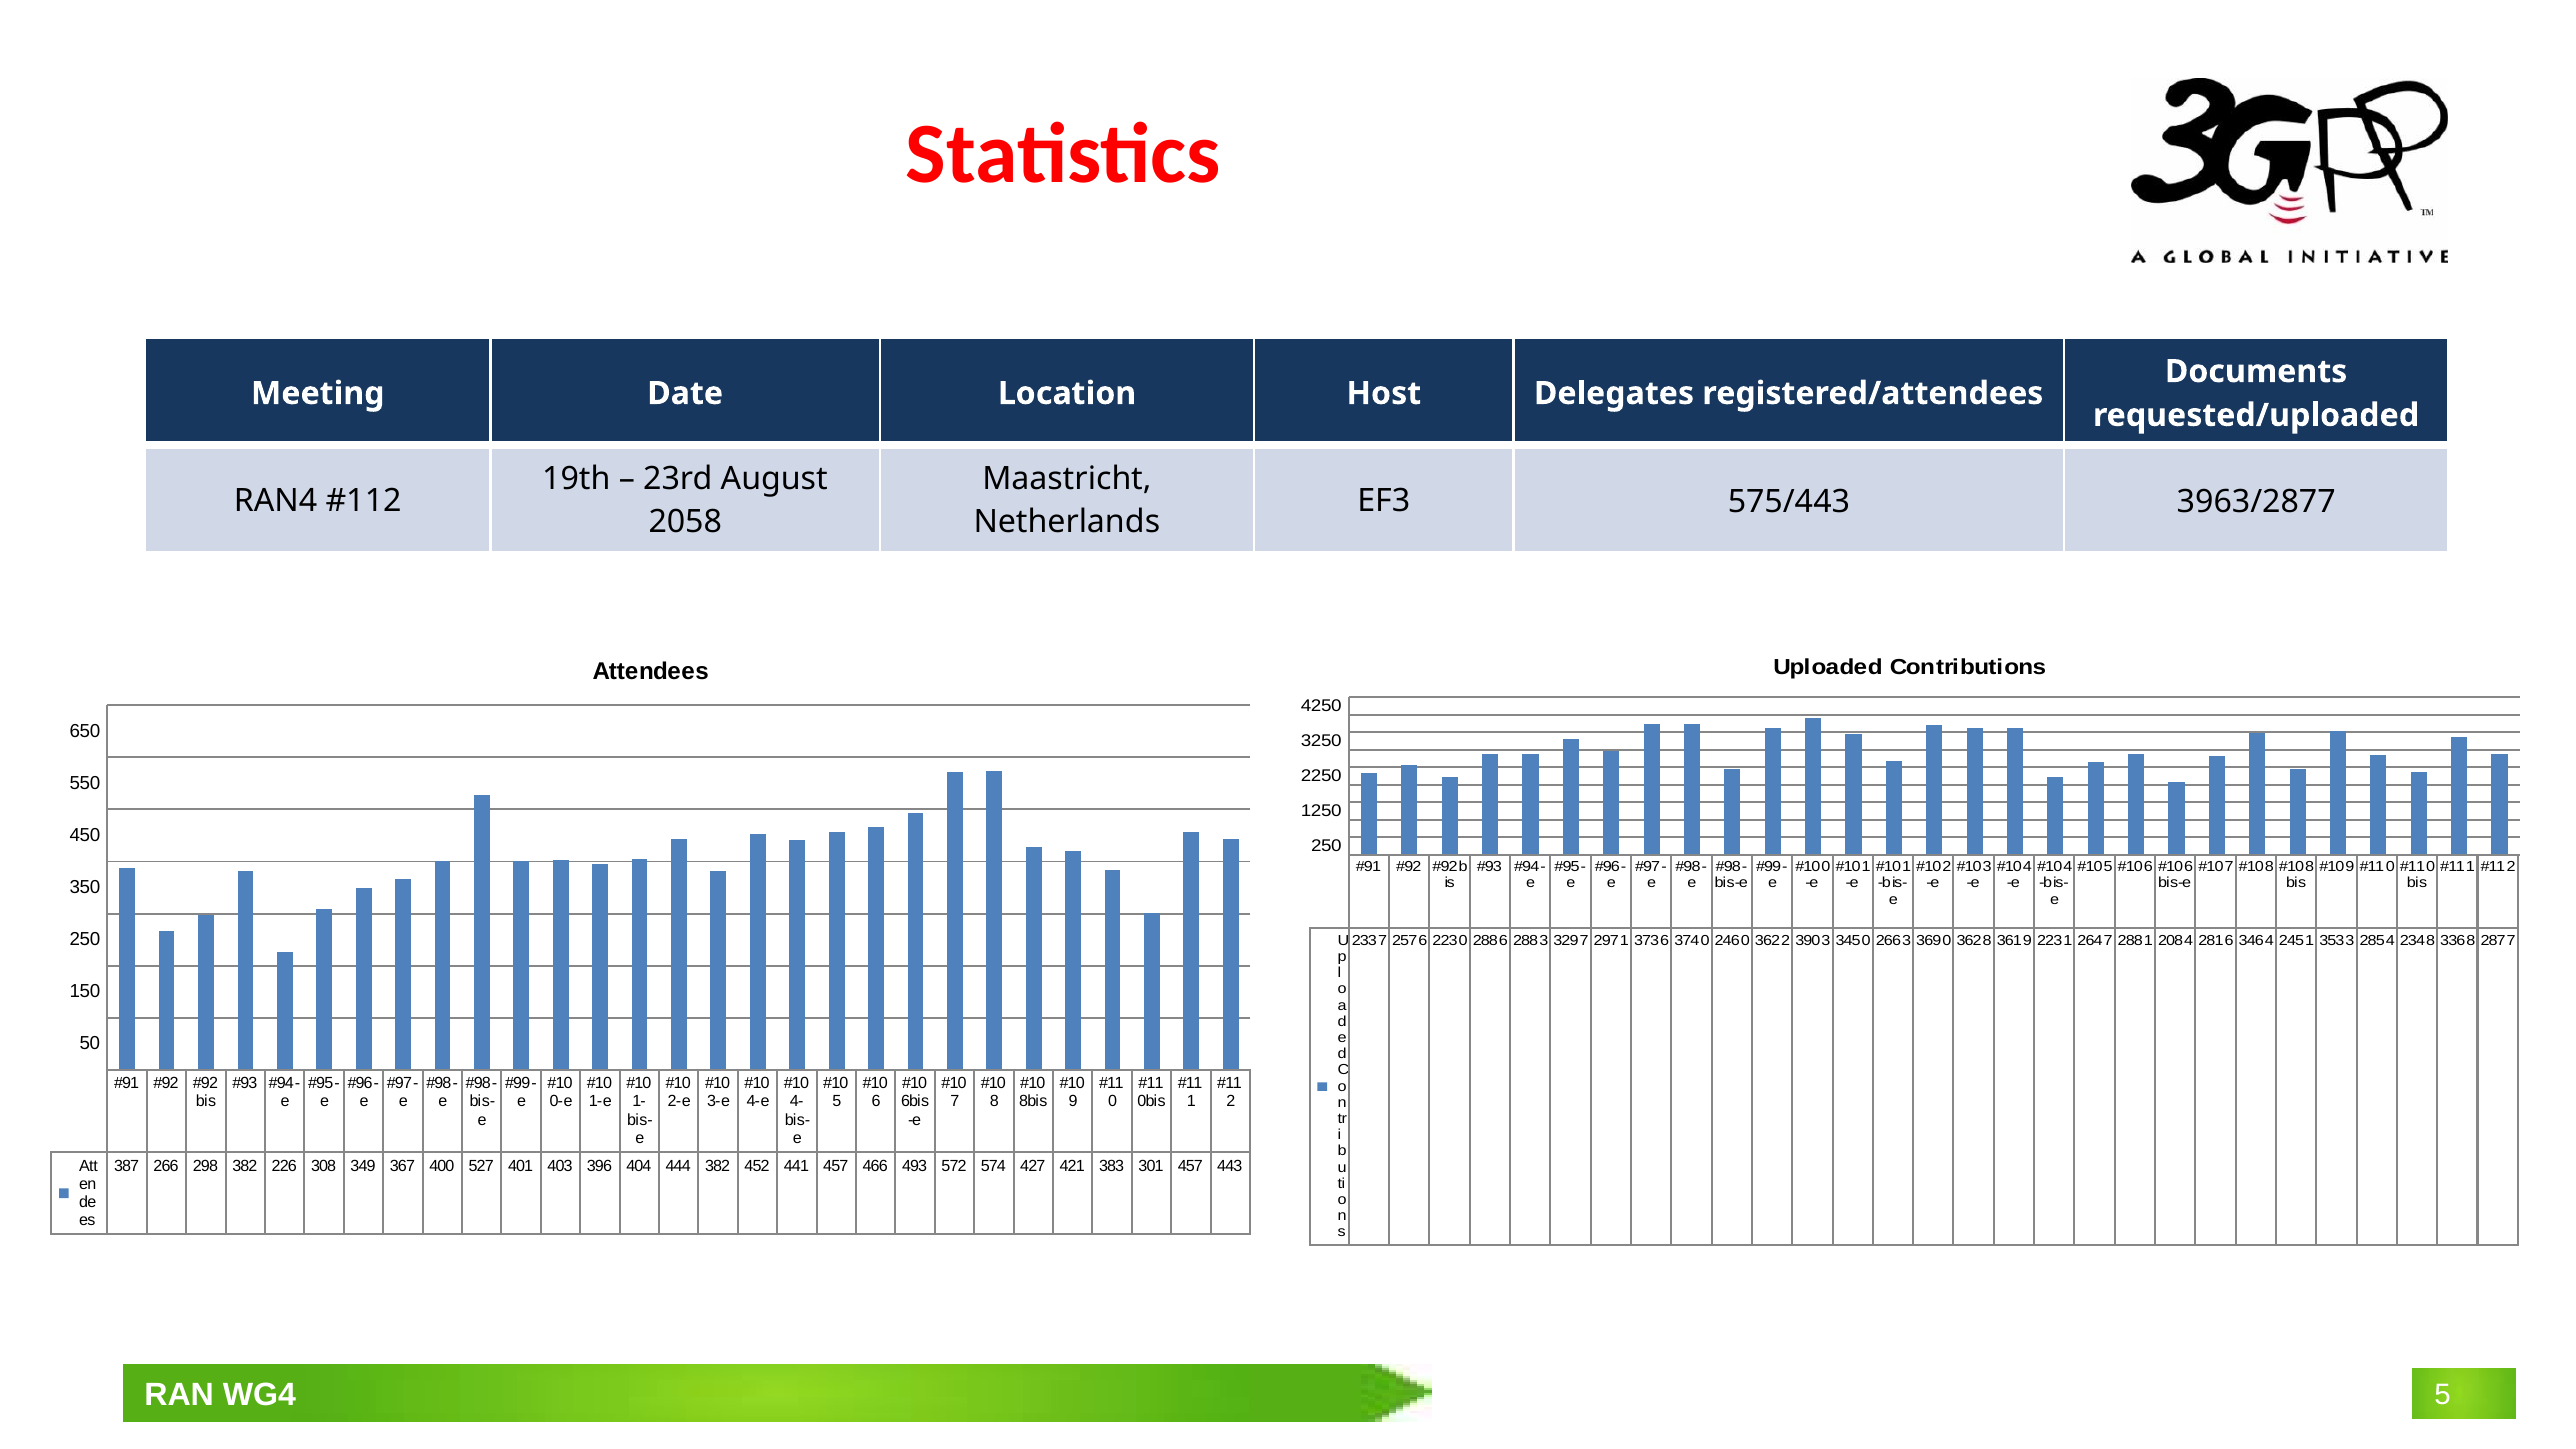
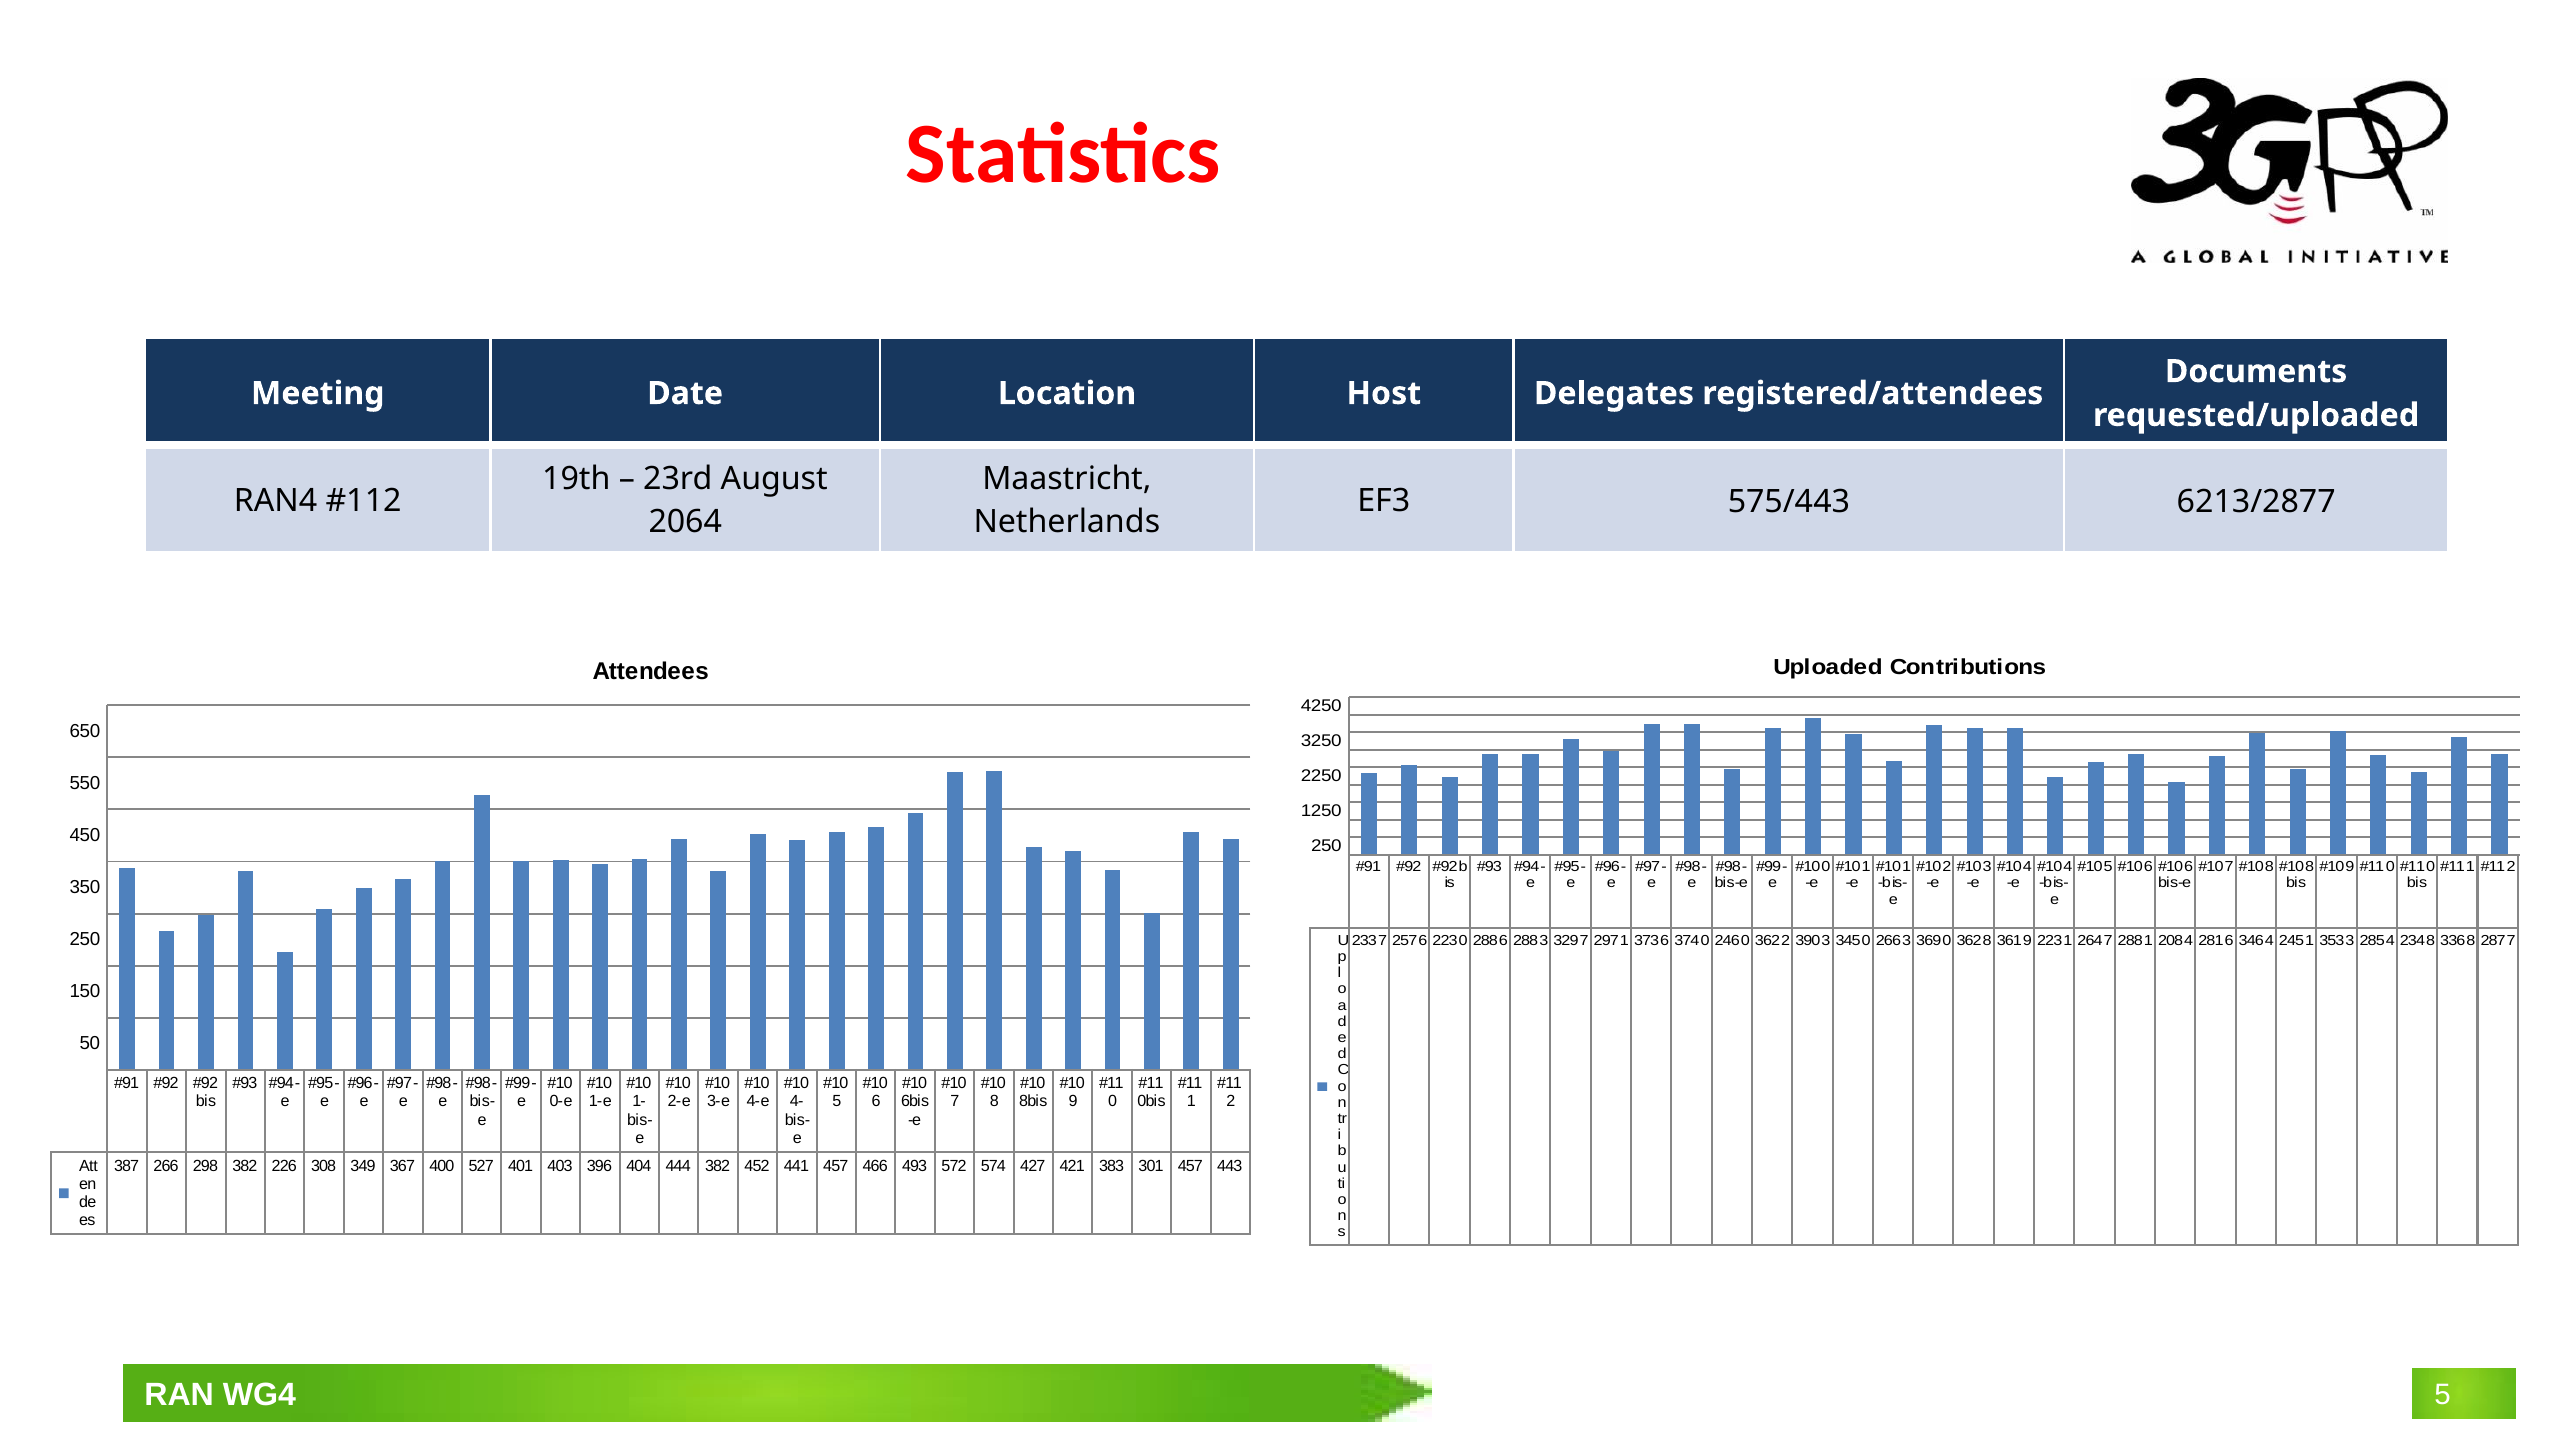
3963/2877: 3963/2877 -> 6213/2877 (2256, 501)
2058: 2058 -> 2064 (685, 522)
